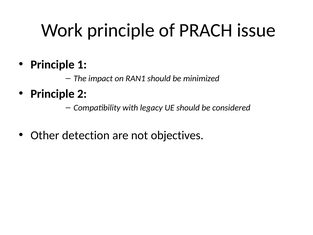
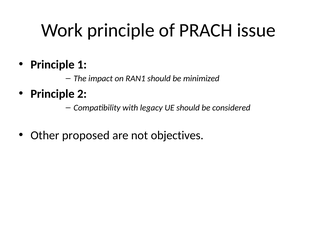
detection: detection -> proposed (86, 135)
